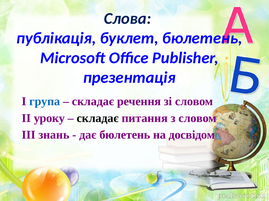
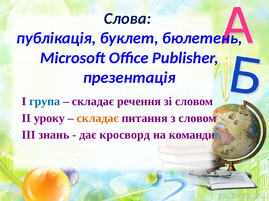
складає colour: black -> orange (98, 119)
дає бюлетень: бюлетень -> кросворд (125, 135)
досвідом: досвідом -> команди (192, 135)
